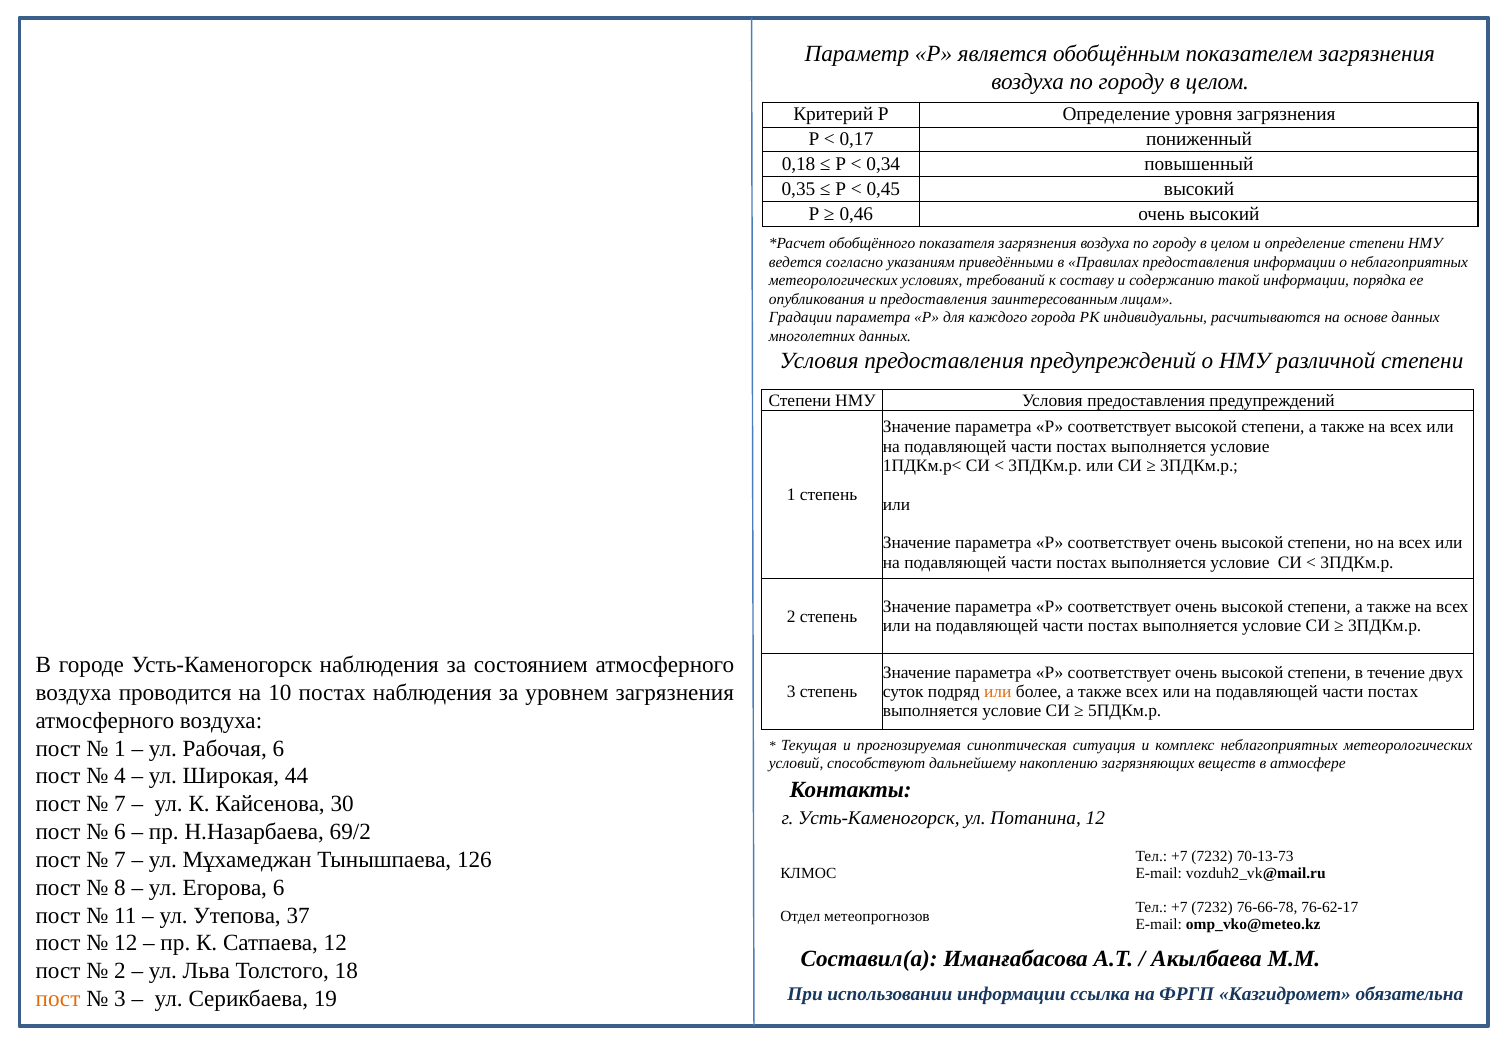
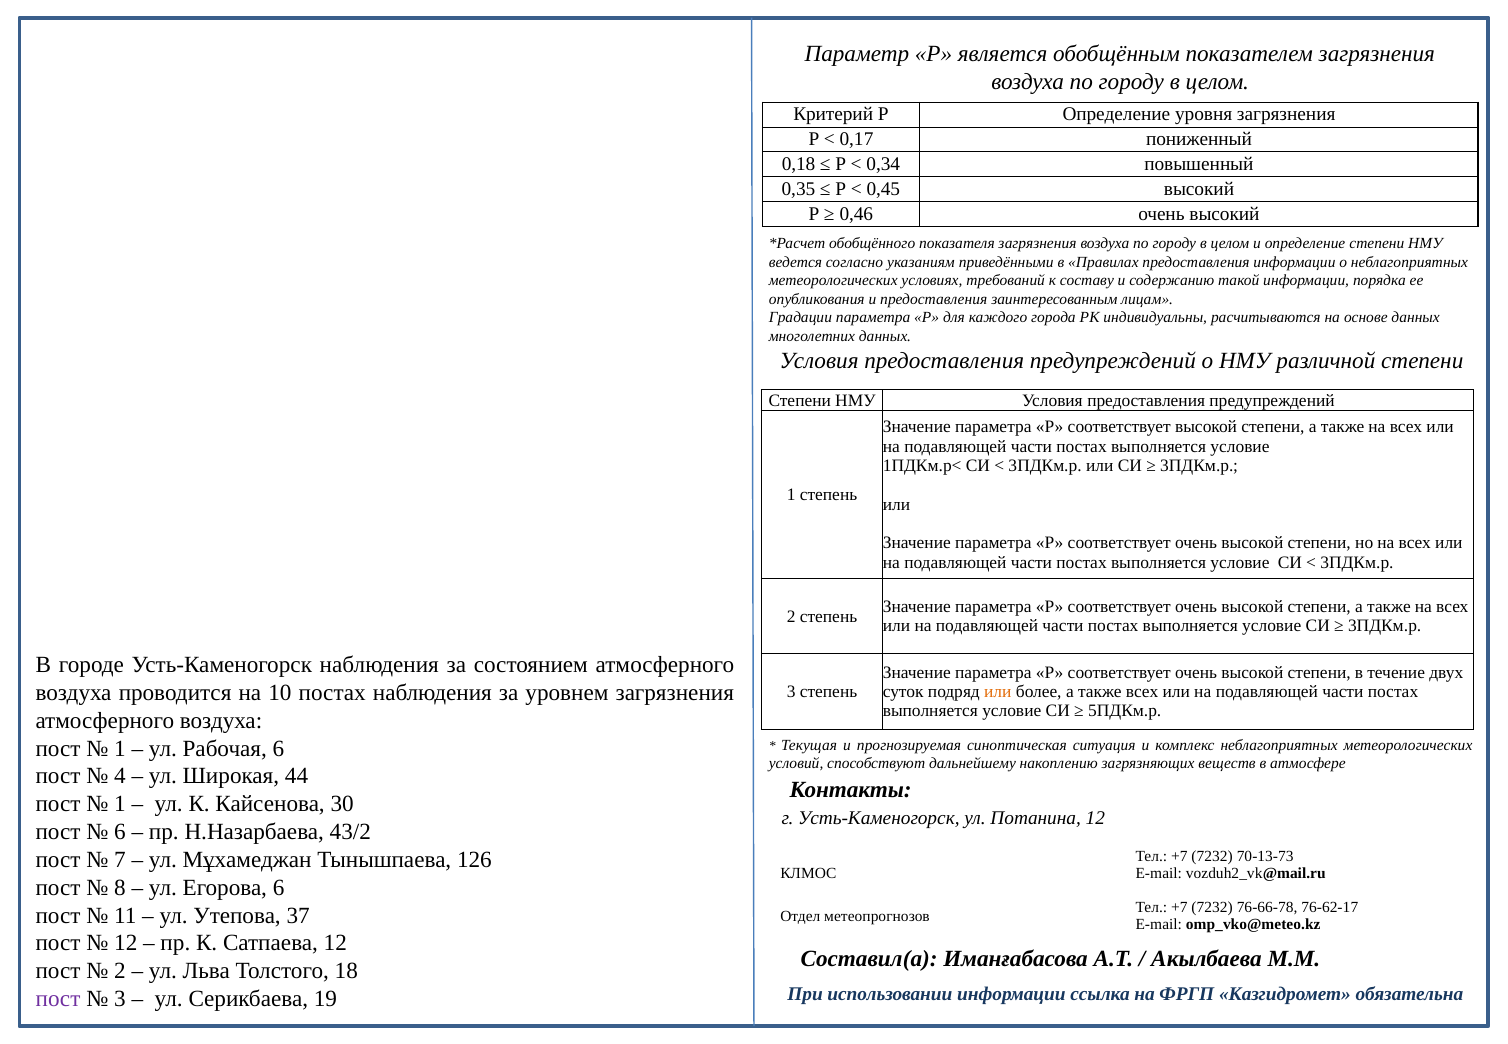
7: 7 -> 1 (120, 804)
69/2: 69/2 -> 43/2 (350, 832)
пост colour: orange -> purple (58, 999)
